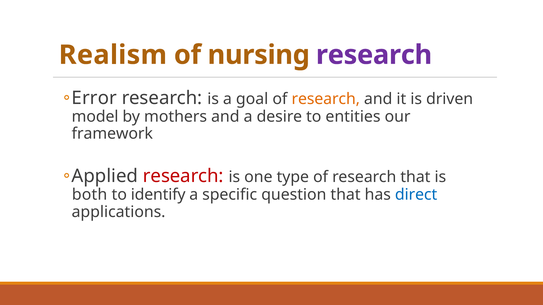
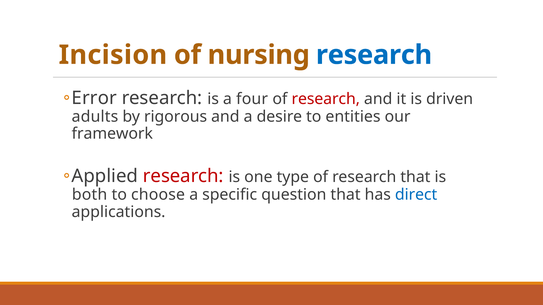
Realism: Realism -> Incision (113, 55)
research colour: purple -> blue (374, 55)
goal: goal -> four (252, 99)
research colour: orange -> red (326, 99)
model: model -> adults (95, 117)
mothers: mothers -> rigorous (176, 117)
identify: identify -> choose (158, 195)
